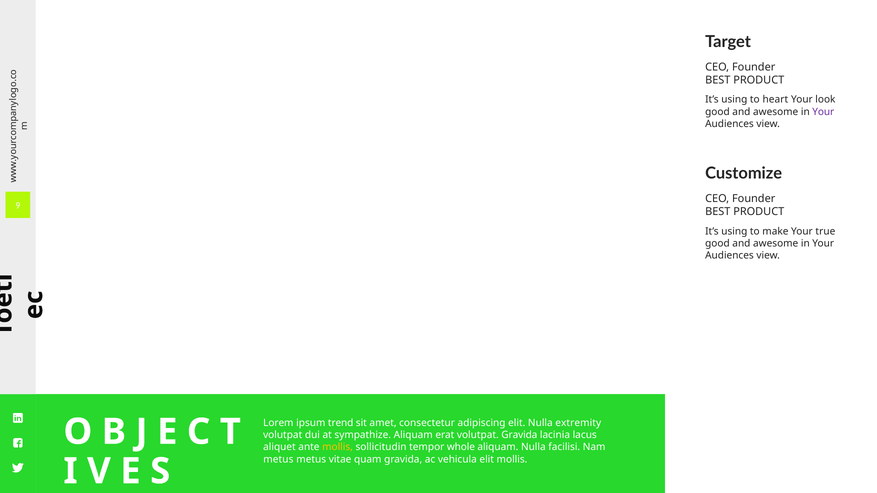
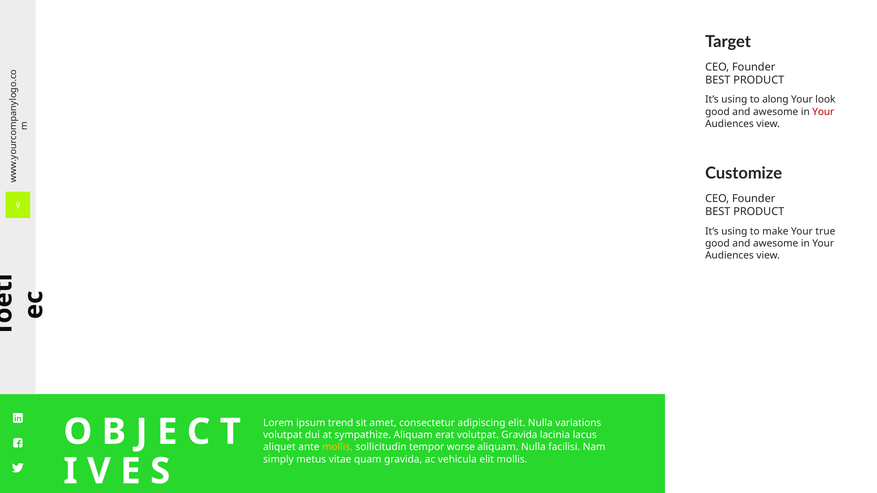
heart: heart -> along (775, 100)
Your colour: purple -> red (823, 112)
extremity: extremity -> variations (578, 423)
whole: whole -> worse (461, 447)
metus: metus -> simply (278, 460)
